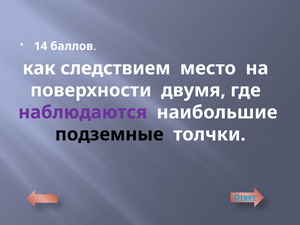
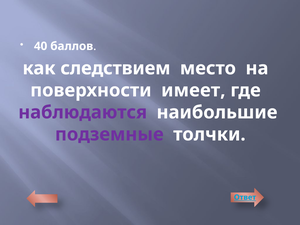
14: 14 -> 40 (41, 46)
двумя: двумя -> имеет (193, 90)
подземные colour: black -> purple (109, 134)
